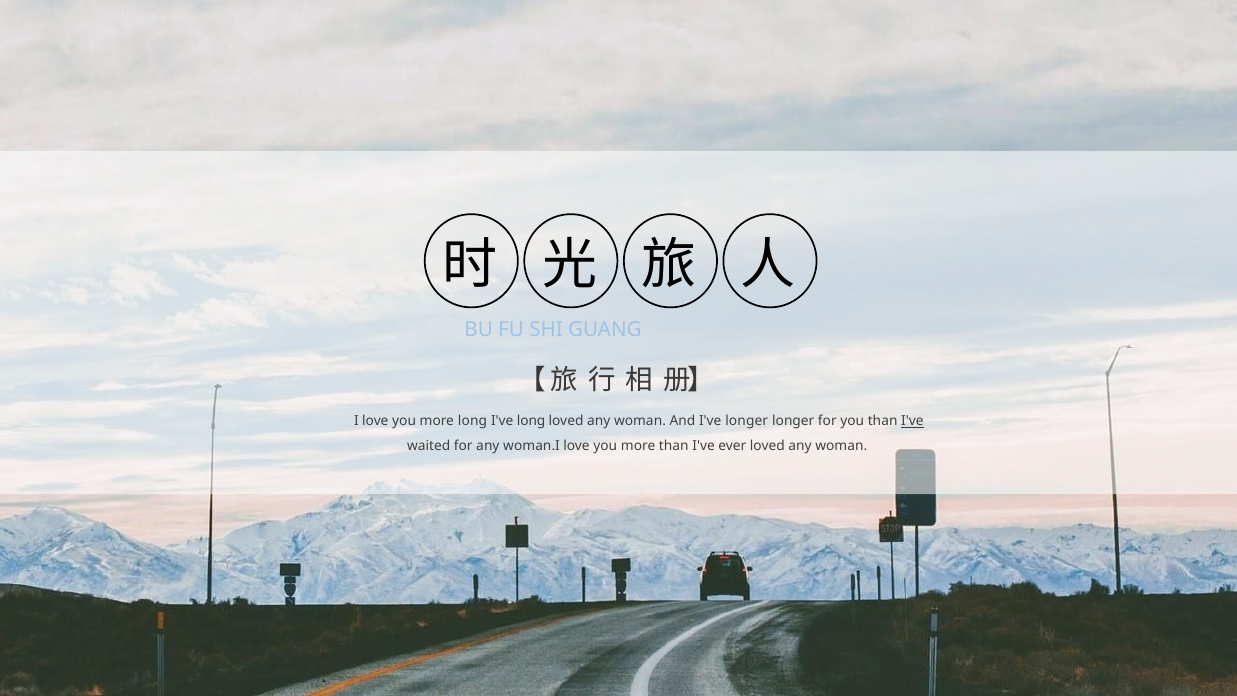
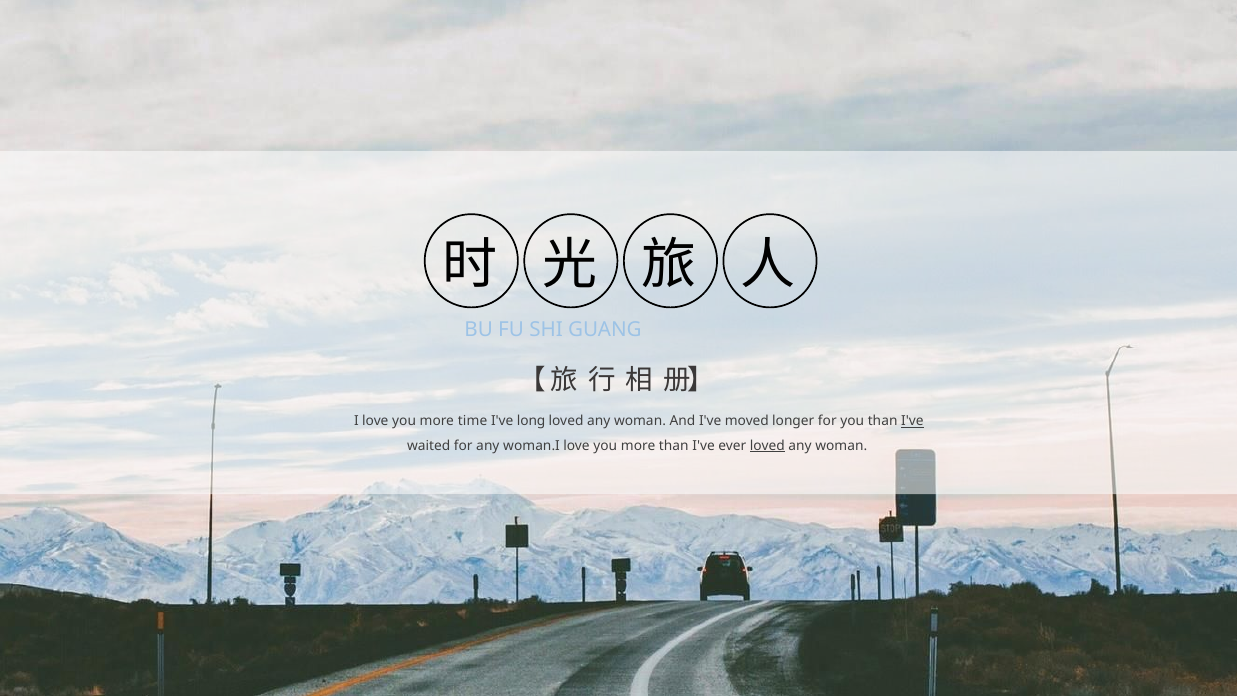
more long: long -> time (473, 421)
I've longer: longer -> moved (747, 421)
loved underline: none -> present (767, 446)
